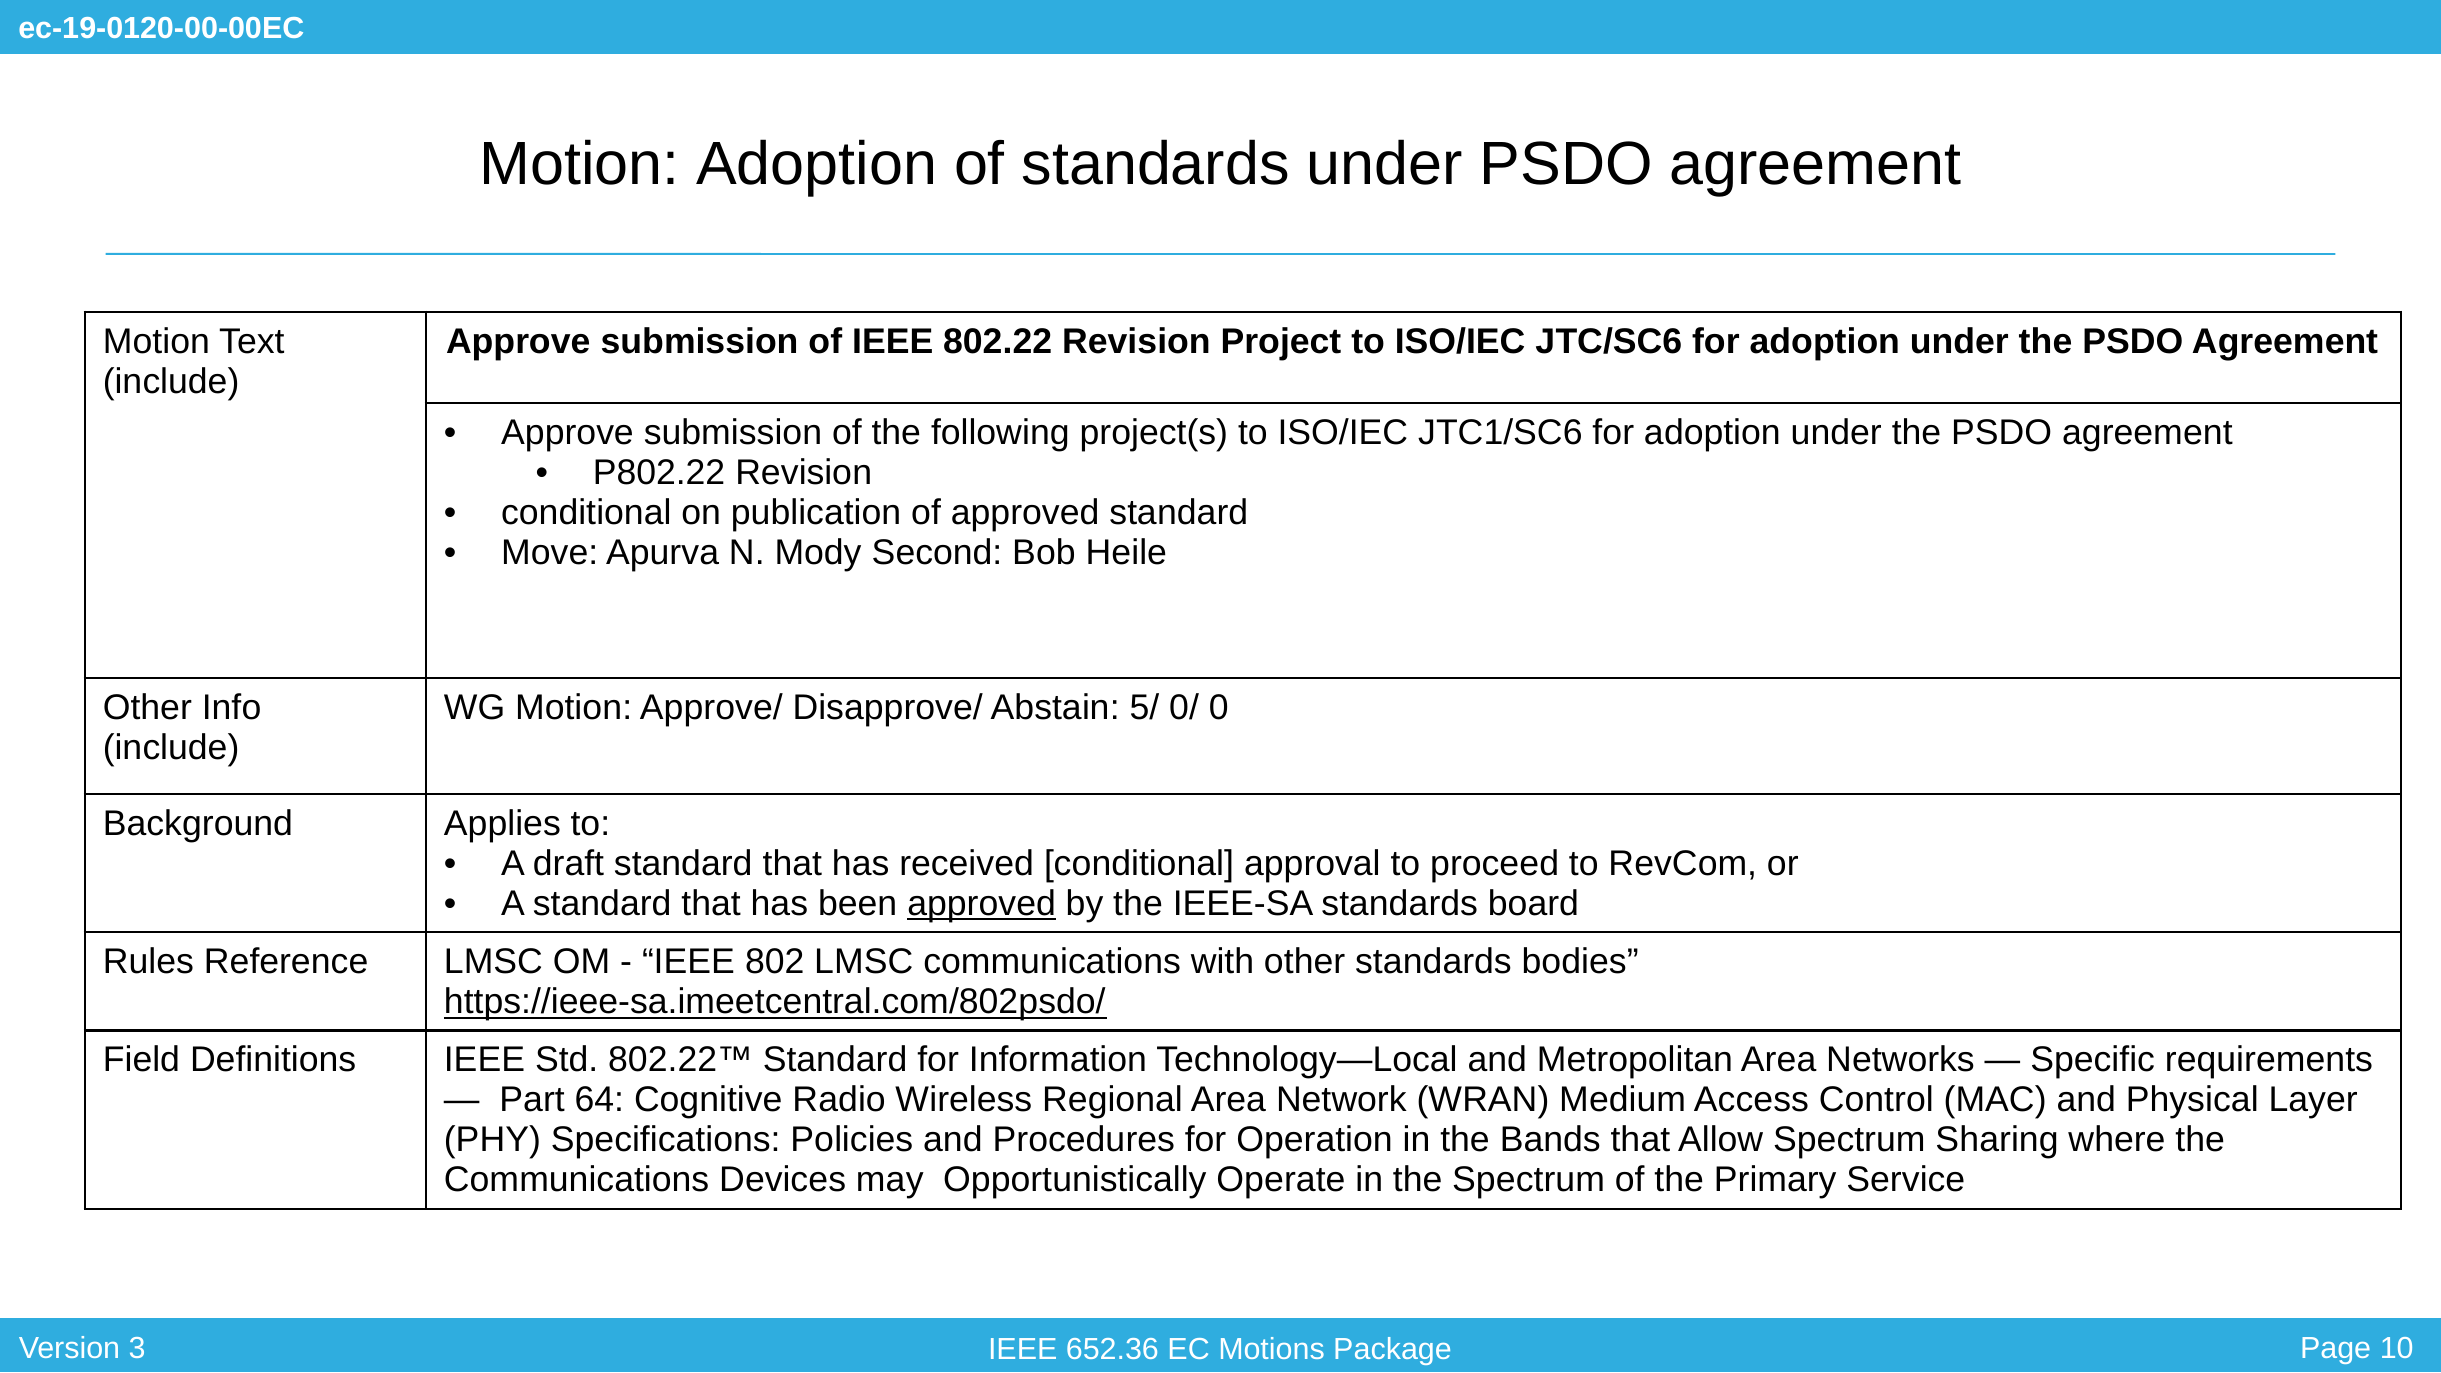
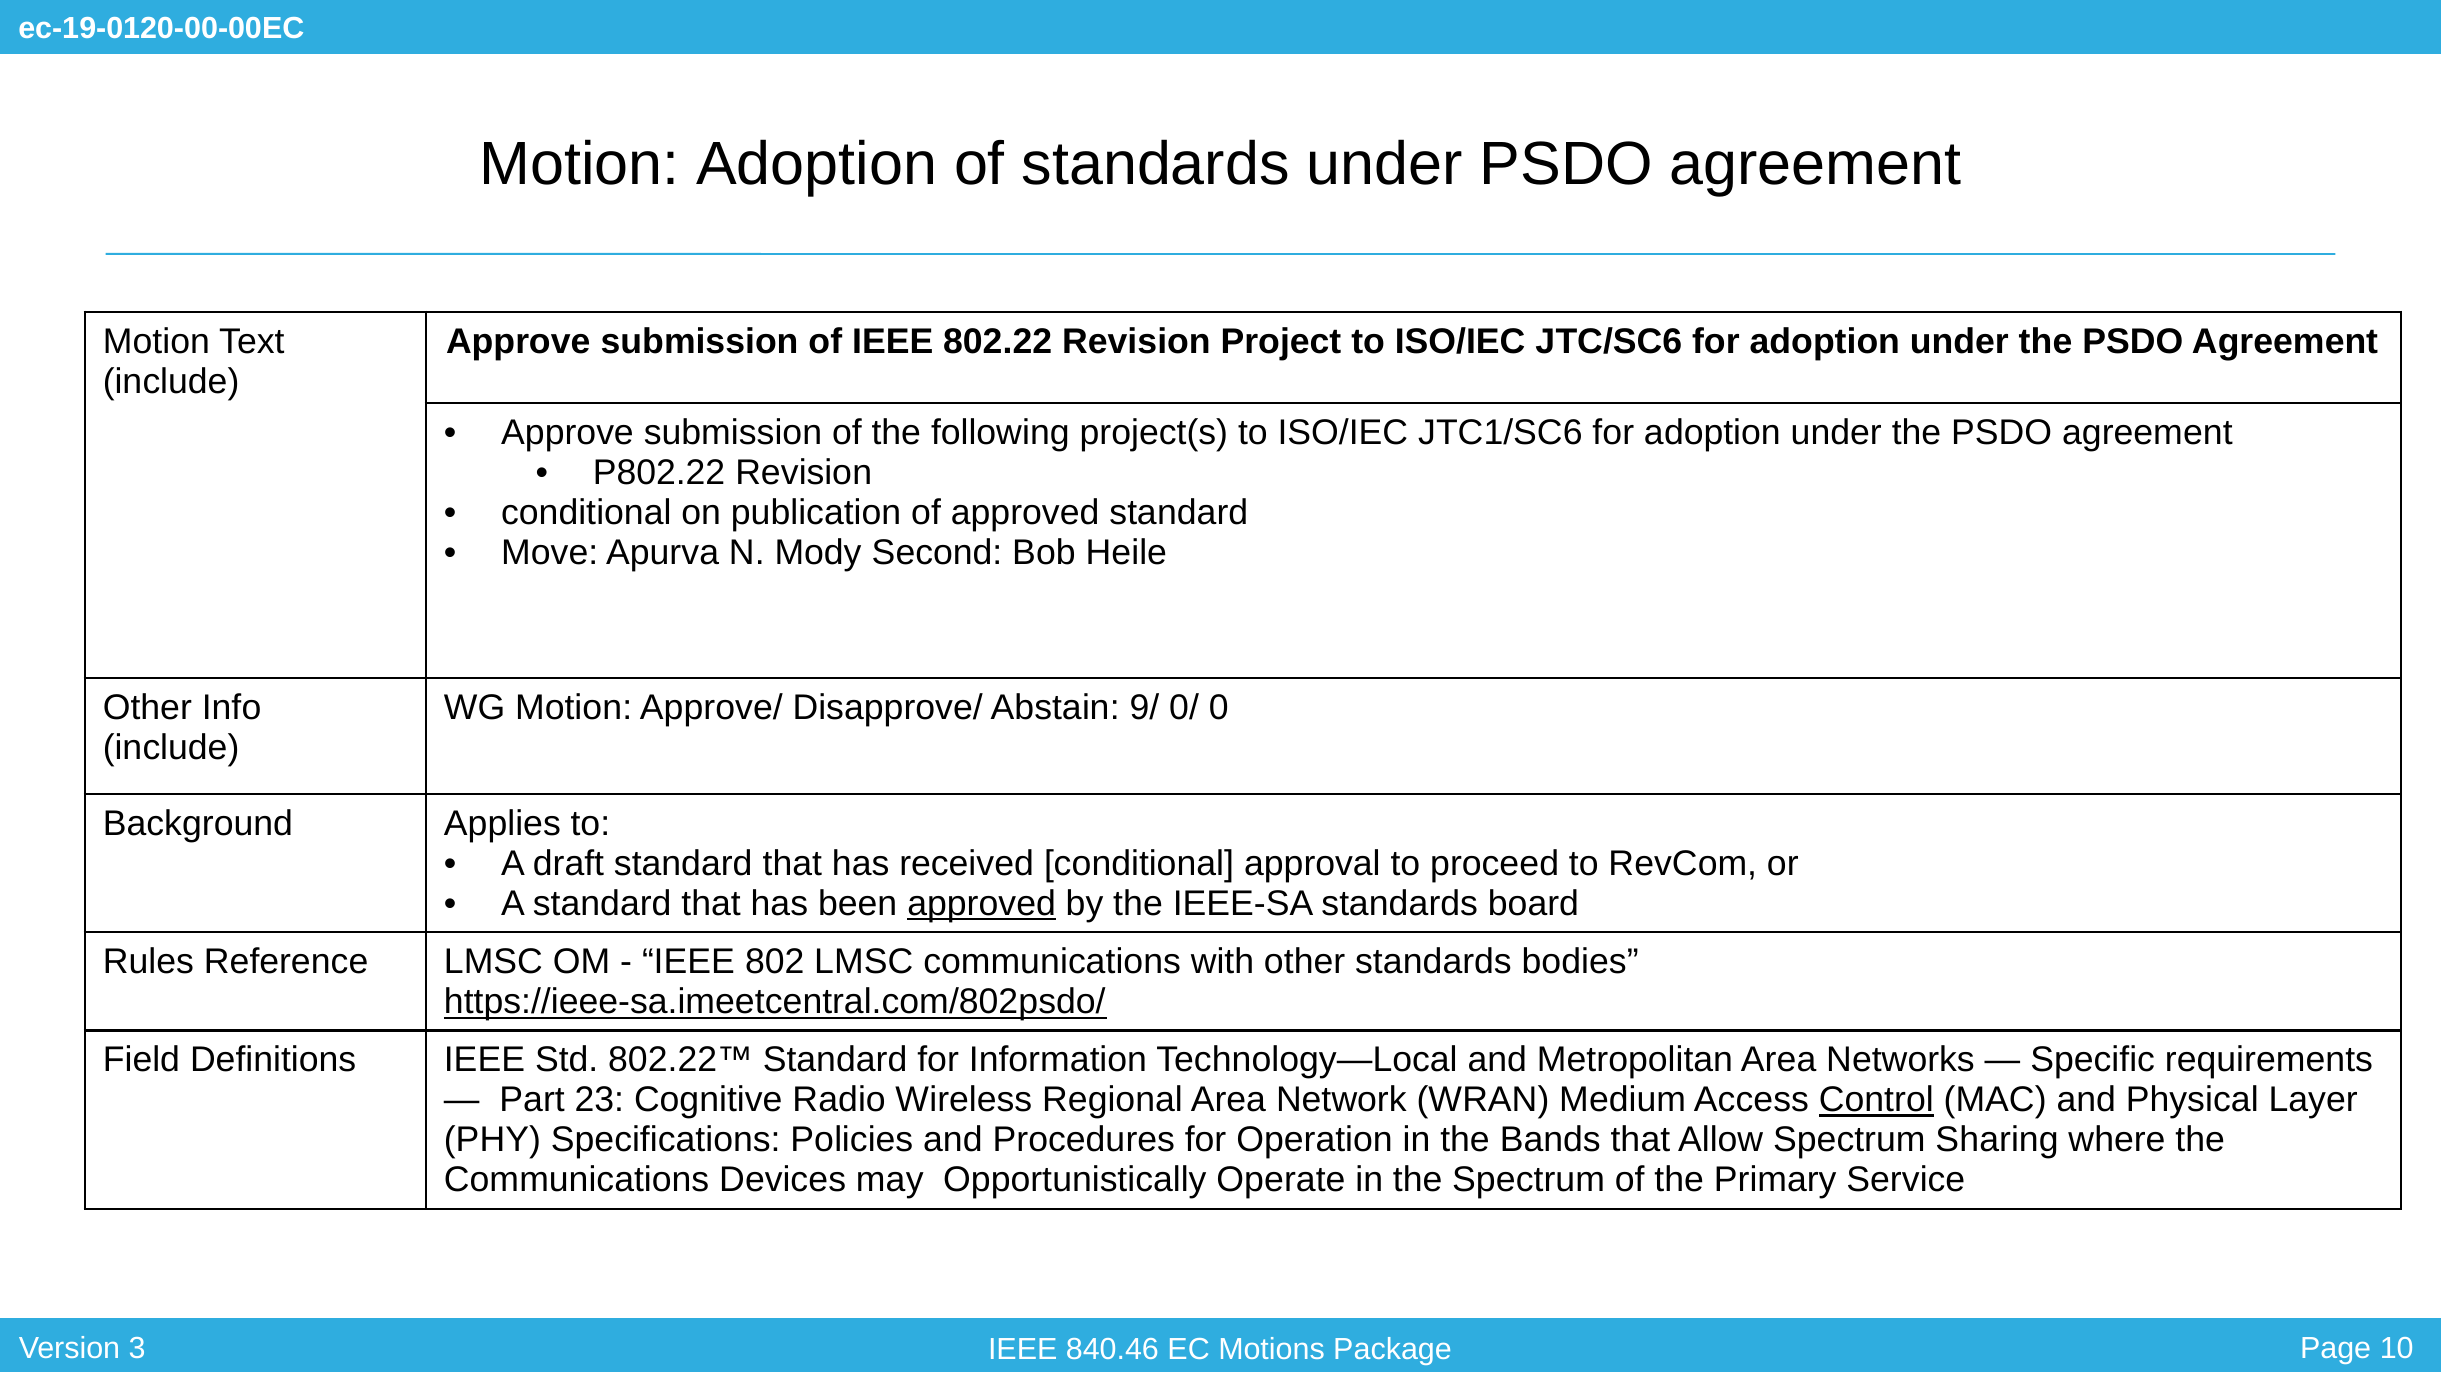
5/: 5/ -> 9/ (1144, 708)
64: 64 -> 23 (599, 1100)
Control underline: none -> present (1876, 1100)
652.36: 652.36 -> 840.46 (1112, 1349)
